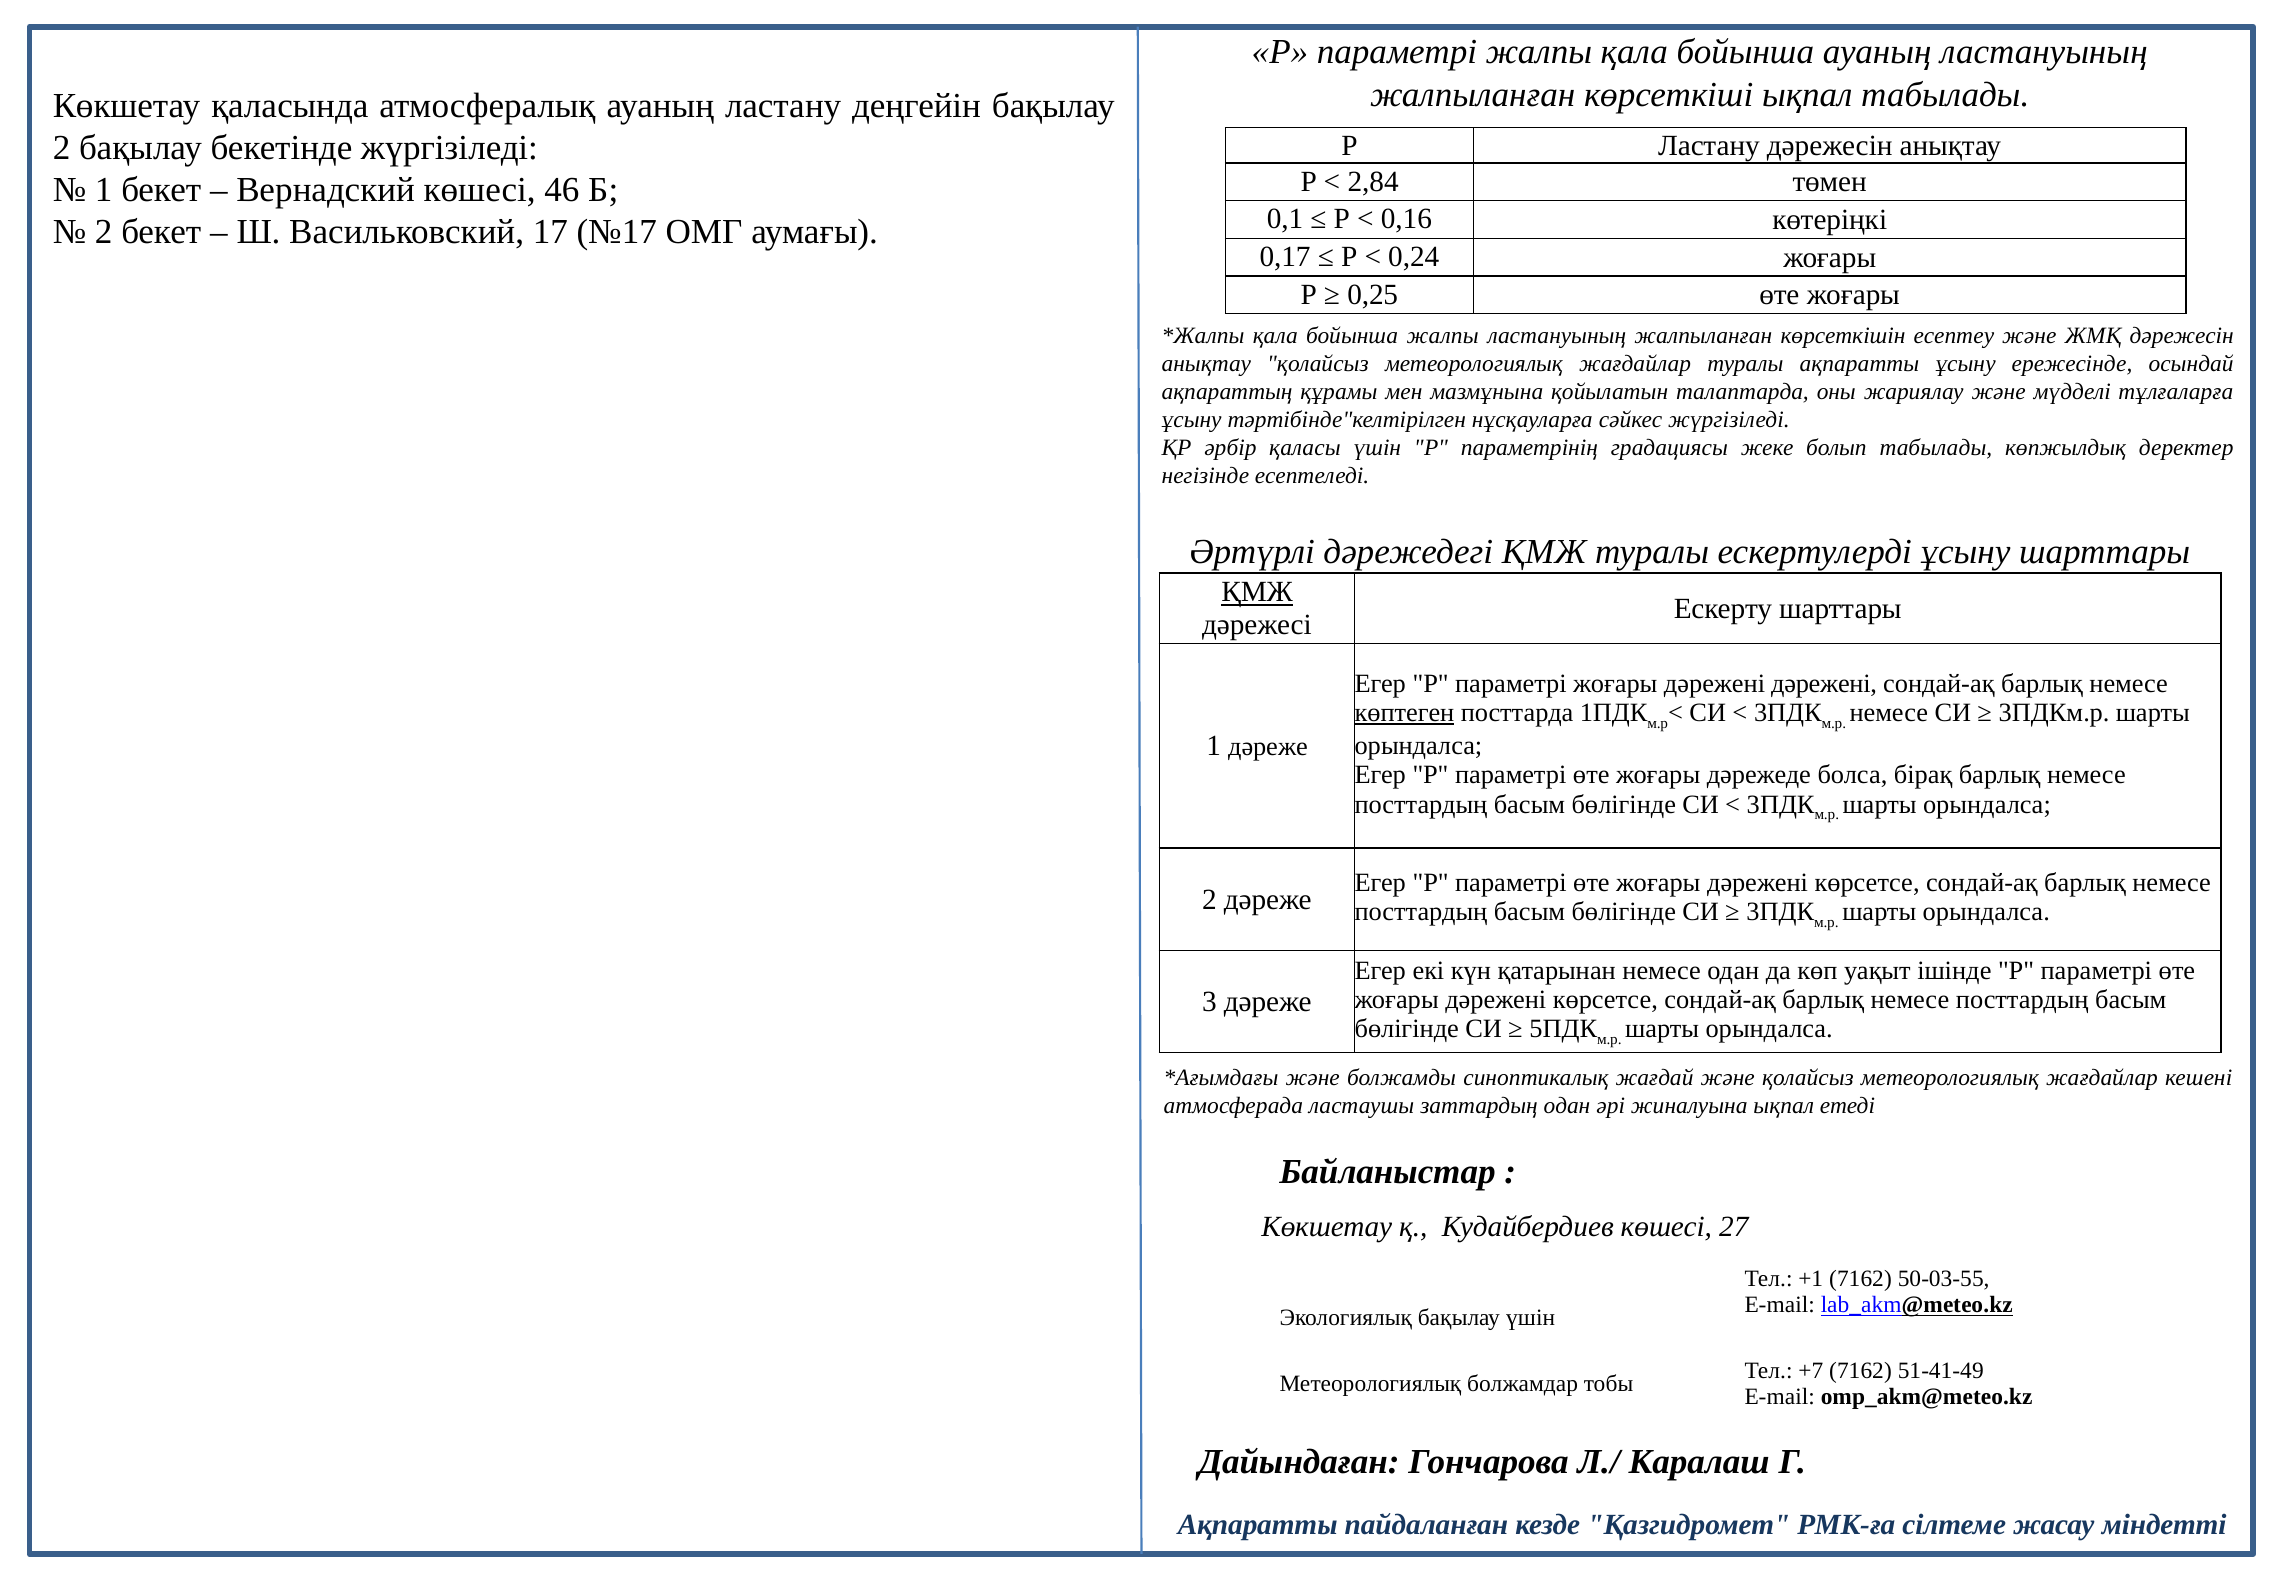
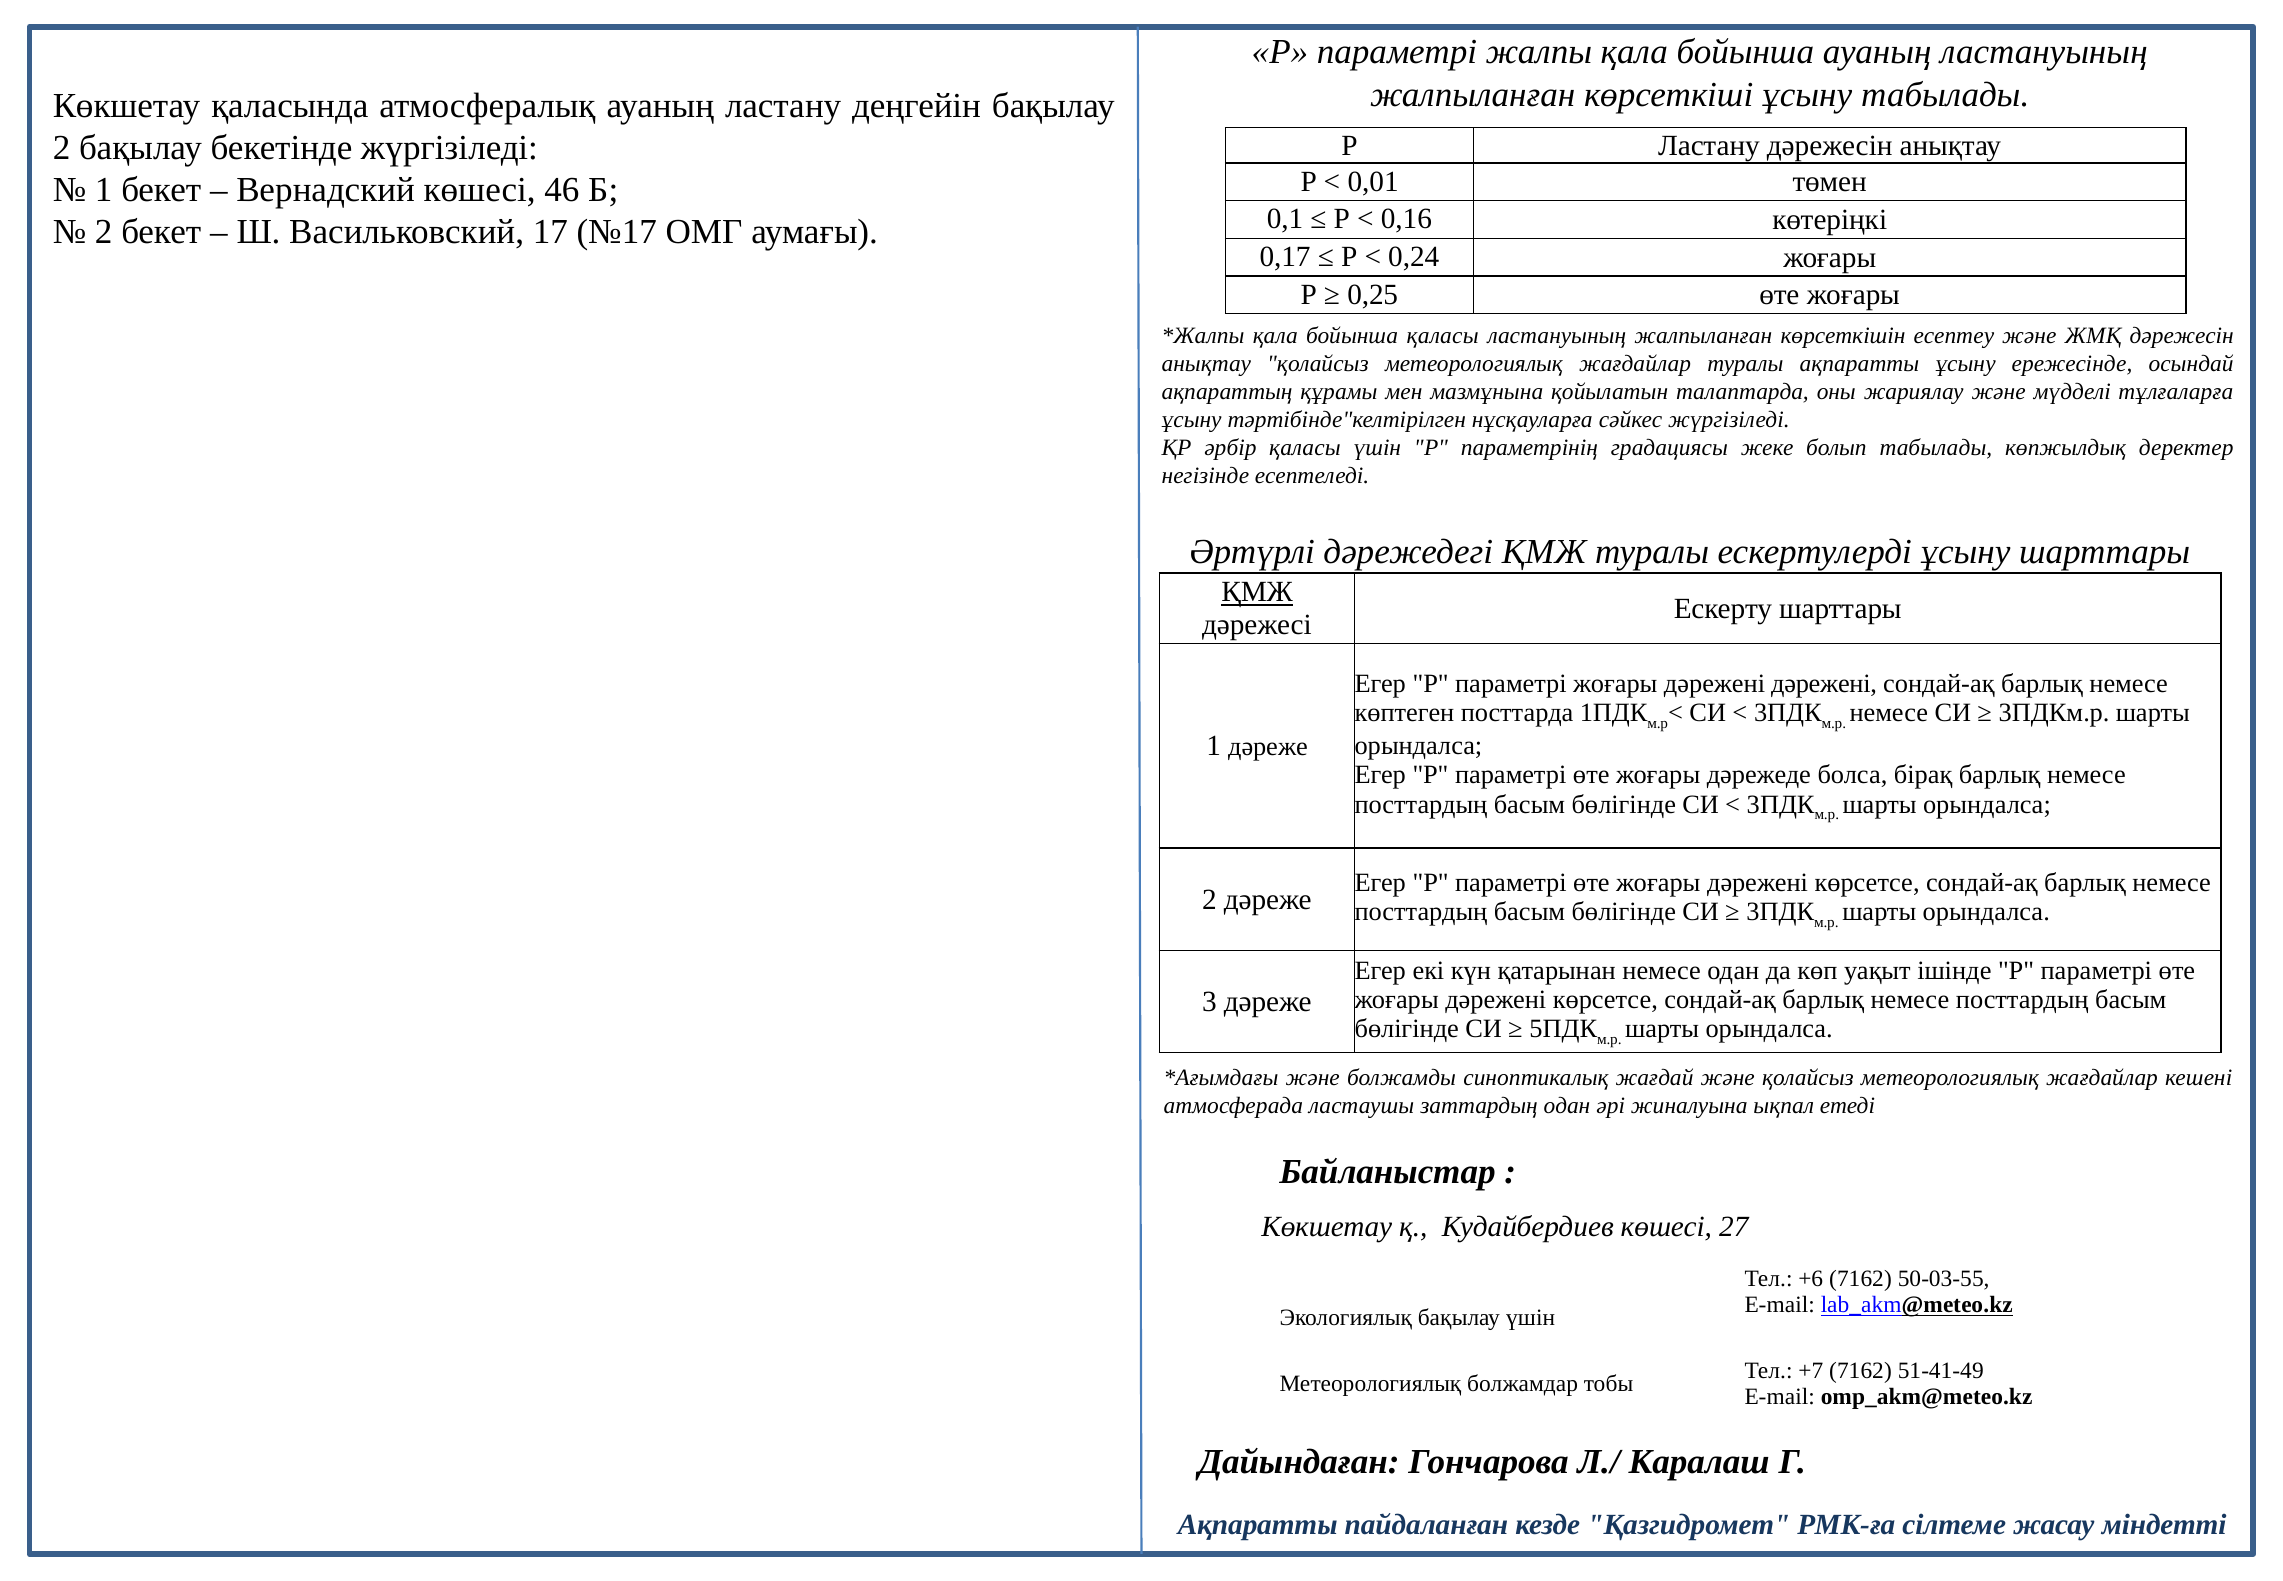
көрсеткіші ықпал: ықпал -> ұсыну (1807, 94)
2,84: 2,84 -> 0,01 (1373, 182)
бойынша жалпы: жалпы -> қаласы (1443, 336)
көптеген underline: present -> none (1404, 712)
+1: +1 -> +6 (1811, 1279)
